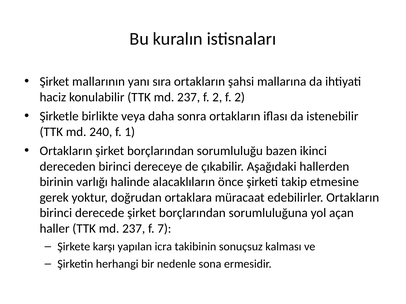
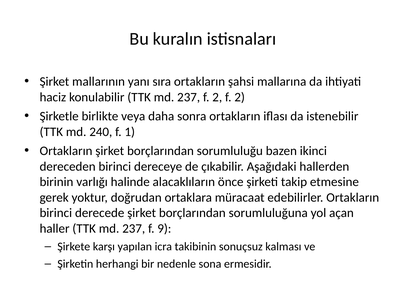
7: 7 -> 9 (164, 229)
